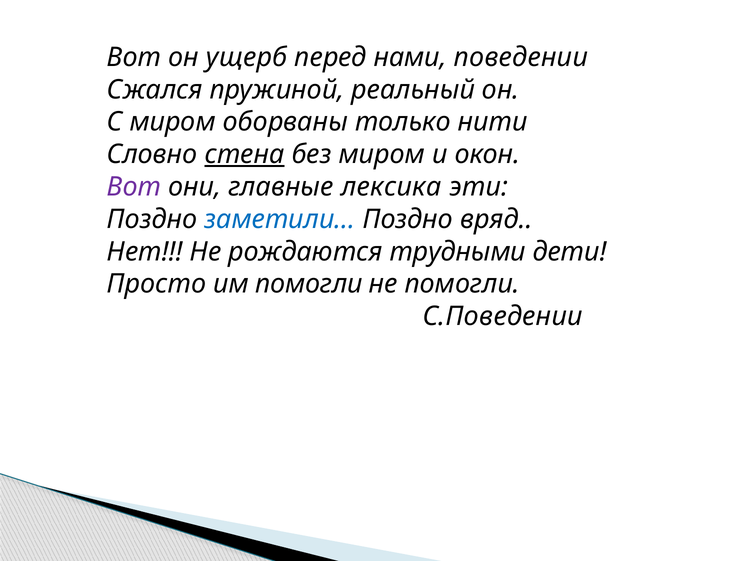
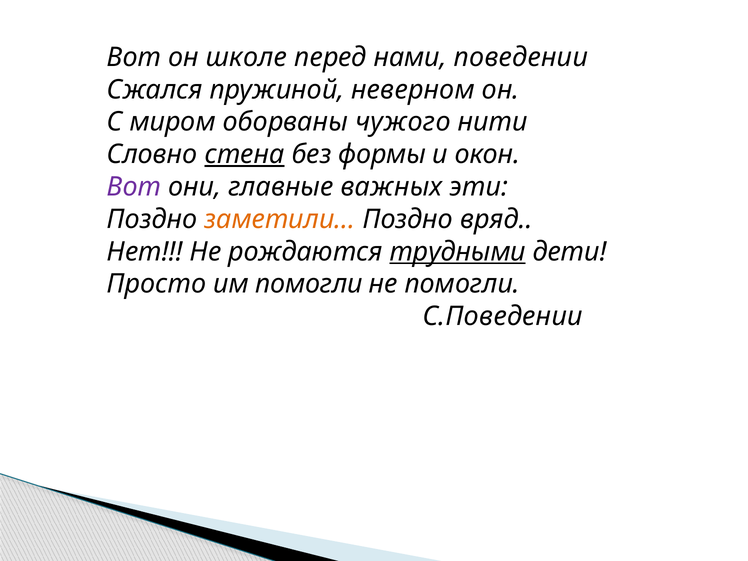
ущерб: ущерб -> школе (246, 57)
реальный: реальный -> неверном (413, 90)
только: только -> чужого (403, 122)
без миром: миром -> формы (382, 154)
лексика: лексика -> важных (391, 187)
заметили colour: blue -> orange (280, 219)
трудными underline: none -> present (458, 252)
